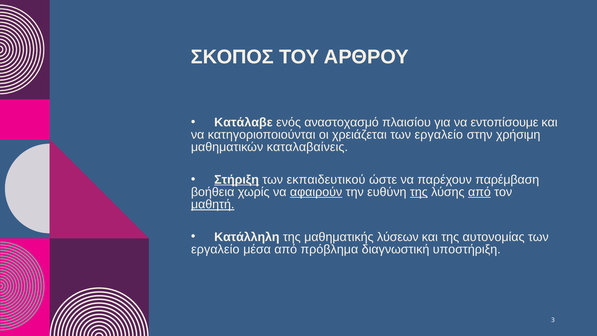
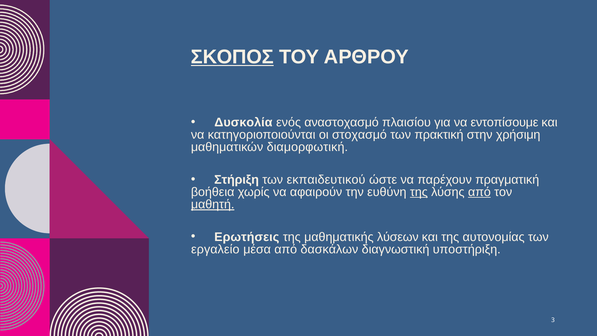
ΣΚΟΠΟΣ underline: none -> present (232, 57)
Κατάλαβε: Κατάλαβε -> Δυσκολία (243, 122)
χρειάζεται: χρειάζεται -> στοχασμό (359, 135)
εργαλείο: εργαλείο -> πρακτική (439, 135)
καταλαβαίνεις: καταλαβαίνεις -> διαμορφωτική (307, 147)
Στήριξη underline: present -> none (237, 180)
παρέμβαση: παρέμβαση -> πραγματική (507, 180)
αφαιρούν underline: present -> none (316, 192)
Κατάλληλη: Κατάλληλη -> Ερωτήσεις (247, 237)
πρόβλημα: πρόβλημα -> δασκάλων (329, 249)
